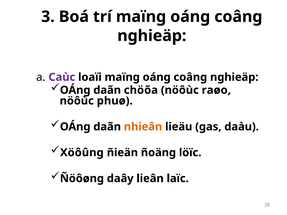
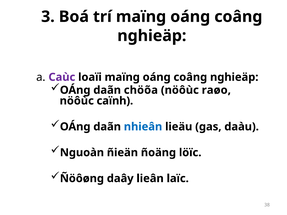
phuø: phuø -> caïnh (115, 101)
nhieân colour: orange -> blue (143, 127)
Xöôûng: Xöôûng -> Nguoàn (82, 153)
